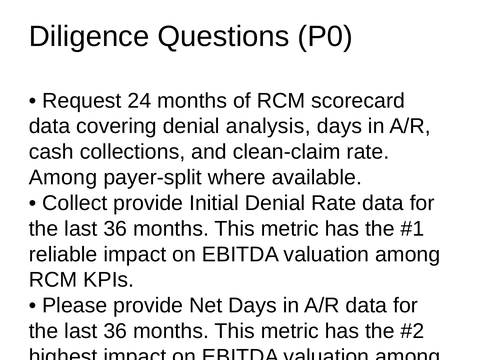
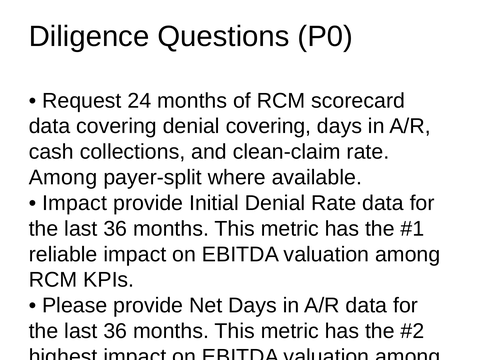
denial analysis: analysis -> covering (268, 126)
Collect: Collect -> Impact (75, 203)
